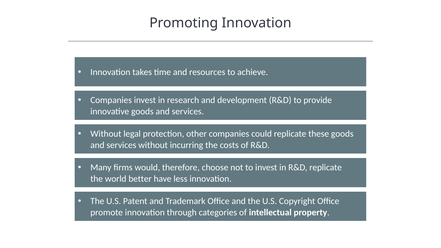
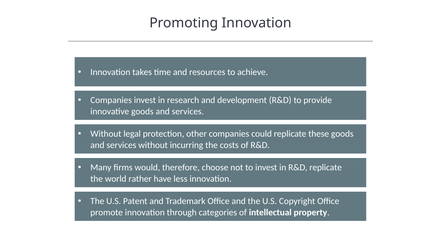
better: better -> rather (140, 179)
